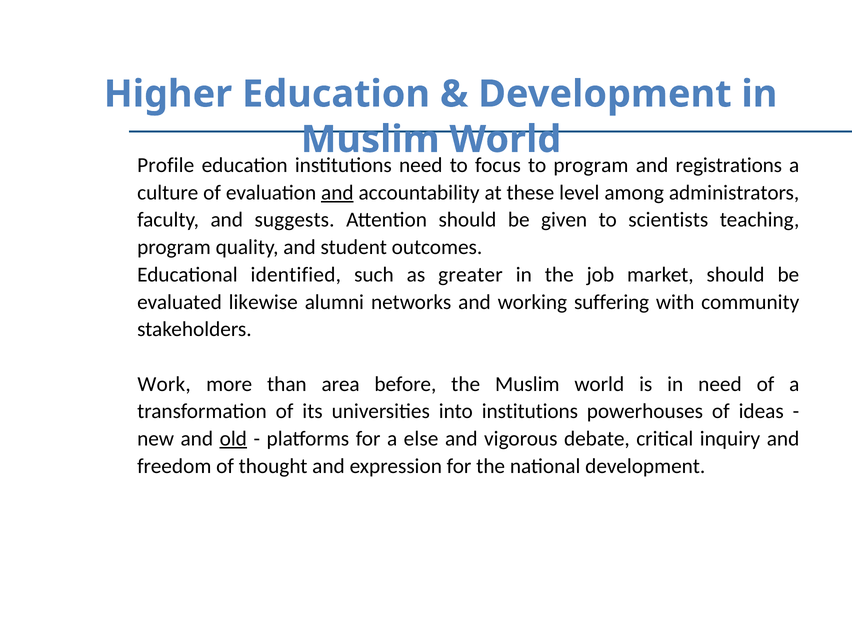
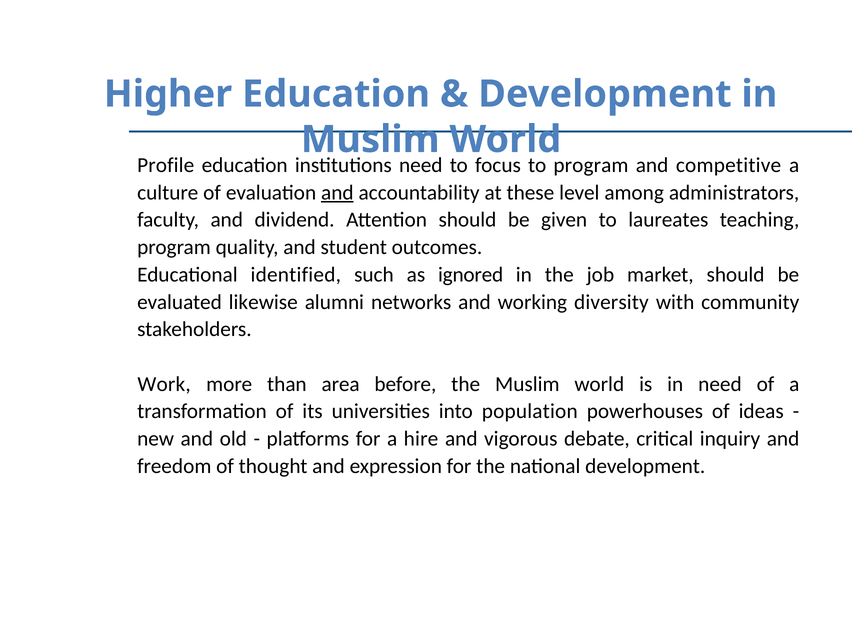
registrations: registrations -> competitive (729, 165)
suggests: suggests -> dividend (295, 220)
scientists: scientists -> laureates (668, 220)
greater: greater -> ignored (471, 275)
suffering: suffering -> diversity (611, 302)
into institutions: institutions -> population (530, 411)
old underline: present -> none (233, 439)
else: else -> hire (421, 439)
